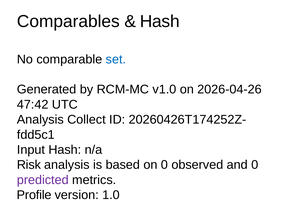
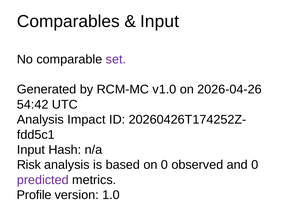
Hash: Hash -> Input (160, 21)
set colour: blue -> purple (116, 59)
47:42: 47:42 -> 54:42 (33, 105)
Collect: Collect -> Impact (86, 120)
